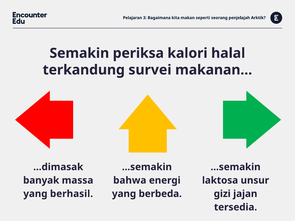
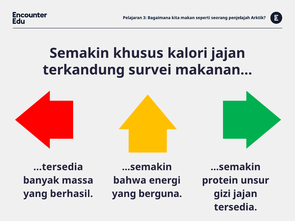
periksa: periksa -> khusus (138, 53)
kalori halal: halal -> jajan (228, 53)
...dimasak: ...dimasak -> ...tersedia (58, 167)
laktosa: laktosa -> protein (220, 181)
berbeda: berbeda -> berguna (160, 194)
